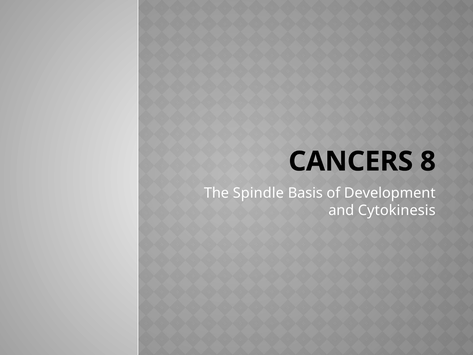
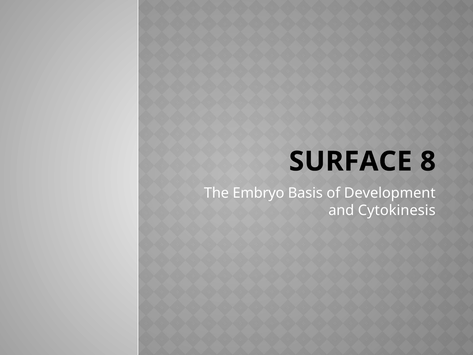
CANCERS: CANCERS -> SURFACE (351, 161)
Spindle: Spindle -> Embryo (258, 193)
